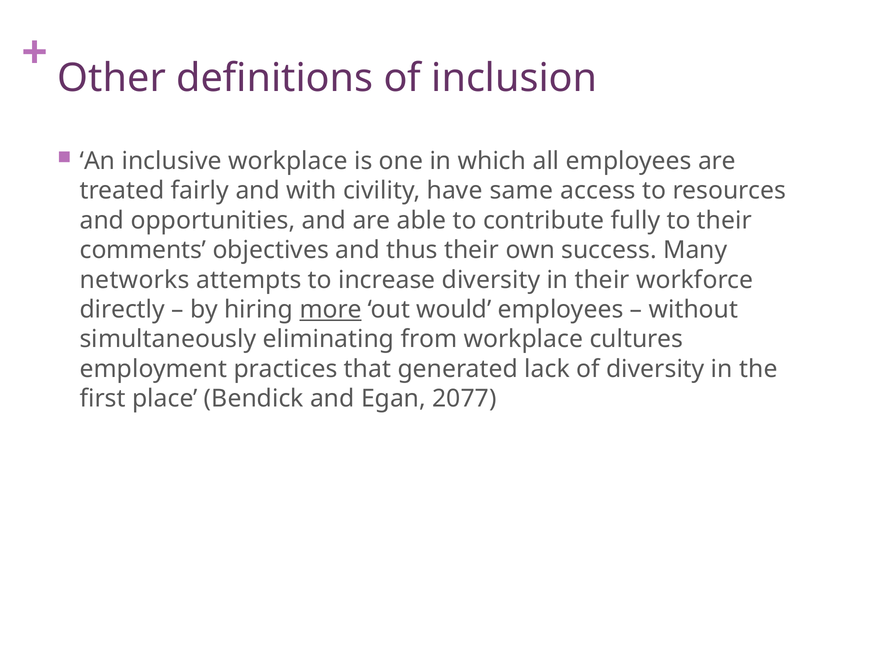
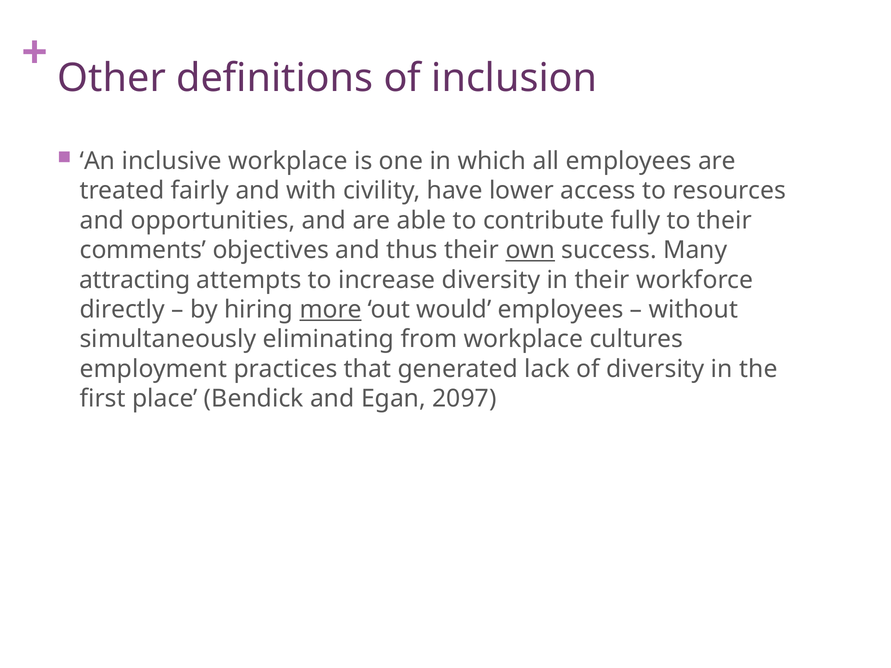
same: same -> lower (521, 191)
own underline: none -> present (530, 250)
networks: networks -> attracting (135, 280)
2077: 2077 -> 2097 (464, 399)
